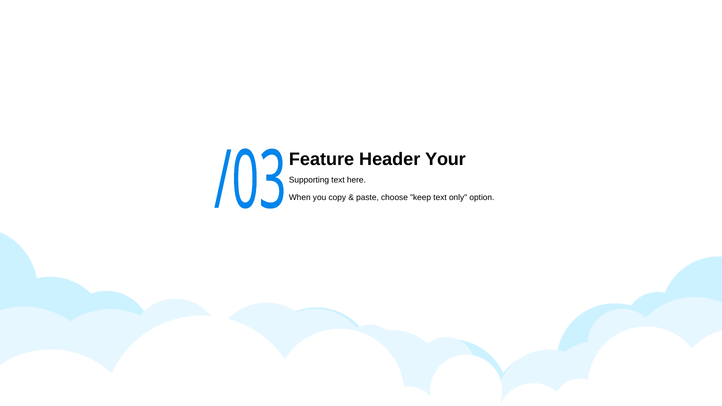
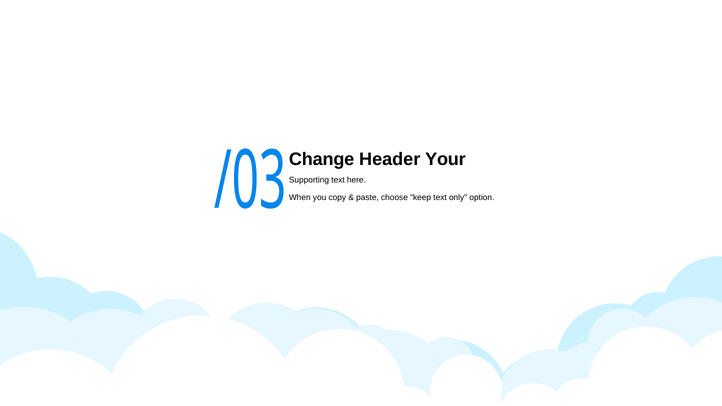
Feature: Feature -> Change (322, 159)
